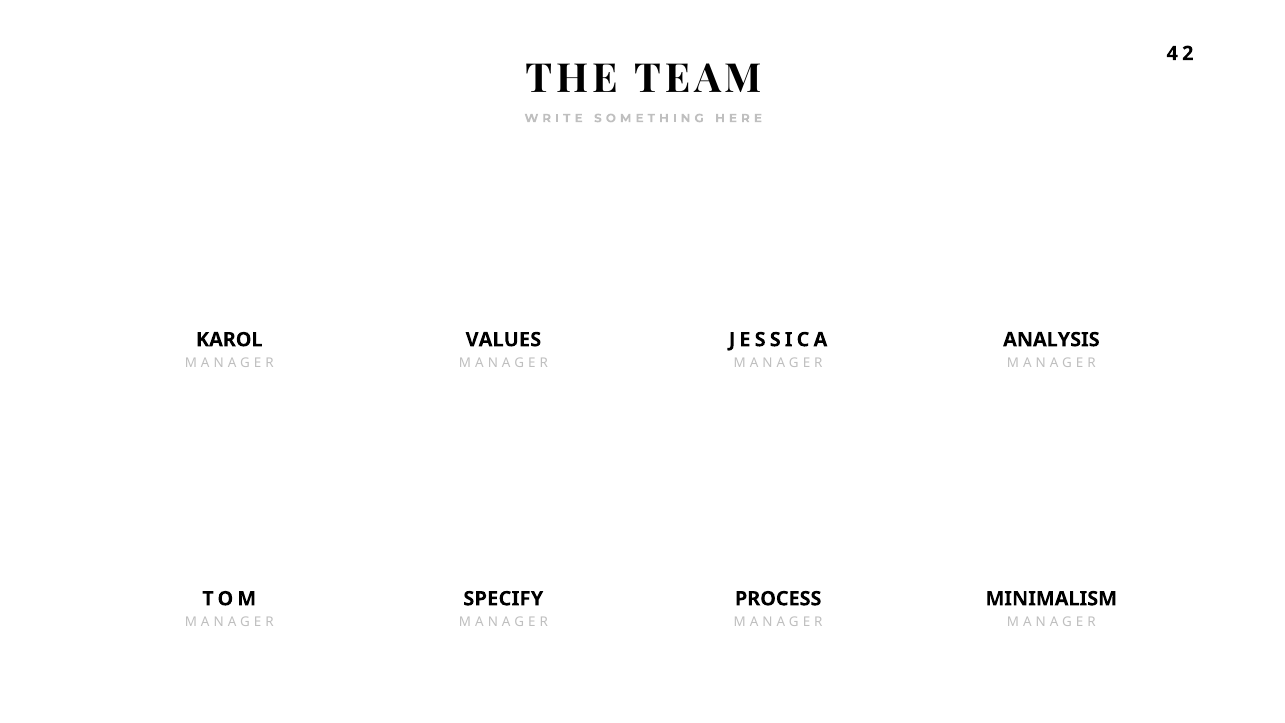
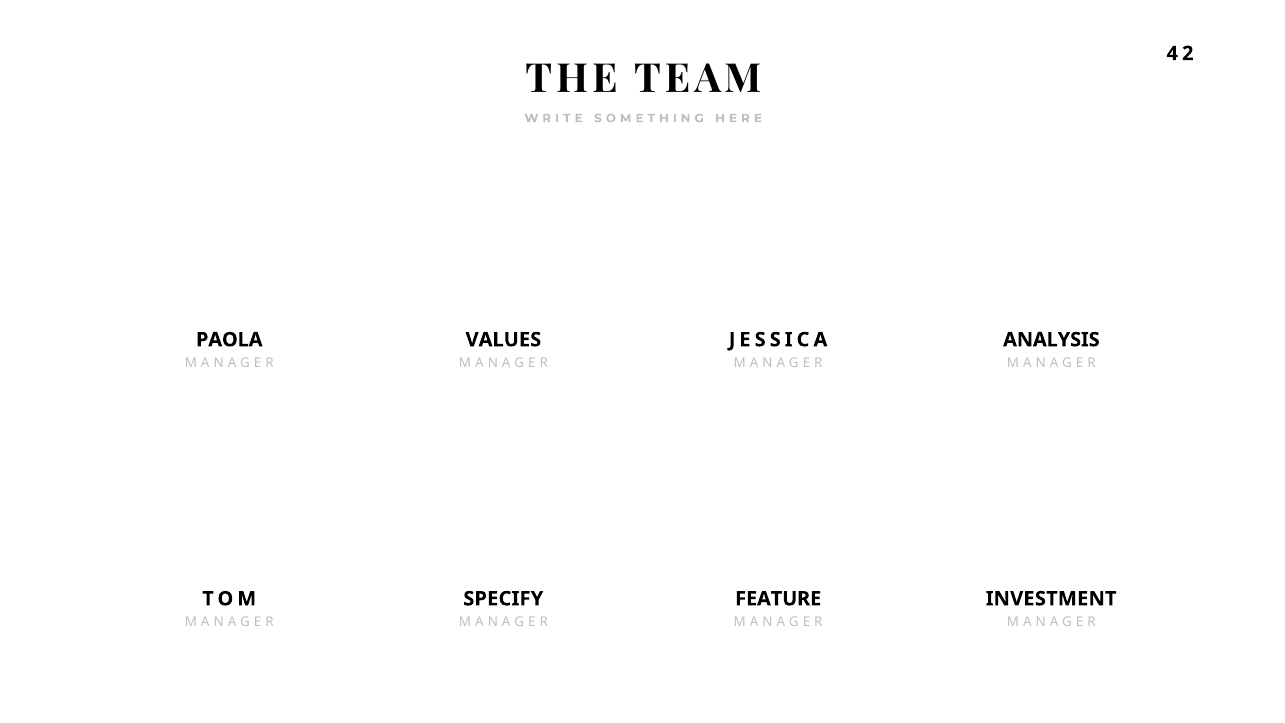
KAROL: KAROL -> PAOLA (229, 340)
PROCESS: PROCESS -> FEATURE (778, 599)
MINIMALISM: MINIMALISM -> INVESTMENT (1051, 599)
